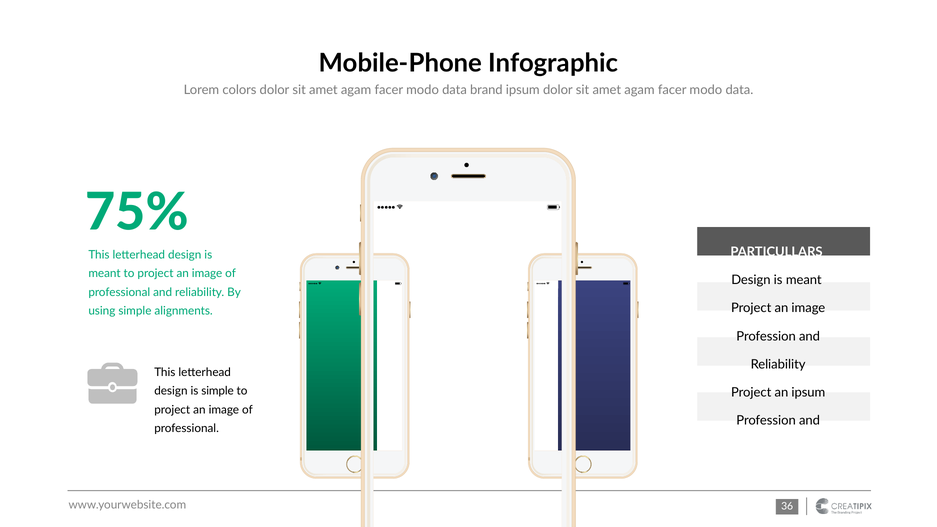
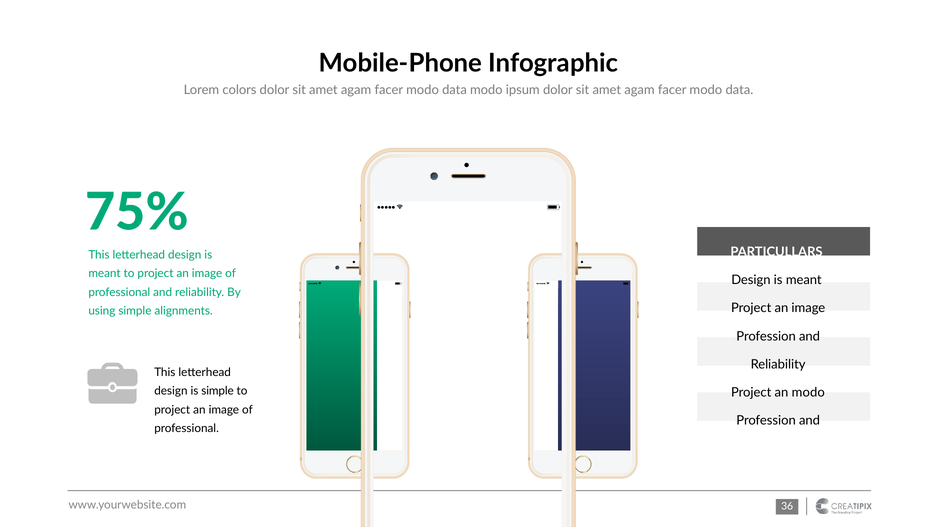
data brand: brand -> modo (486, 90)
an ipsum: ipsum -> modo (808, 393)
